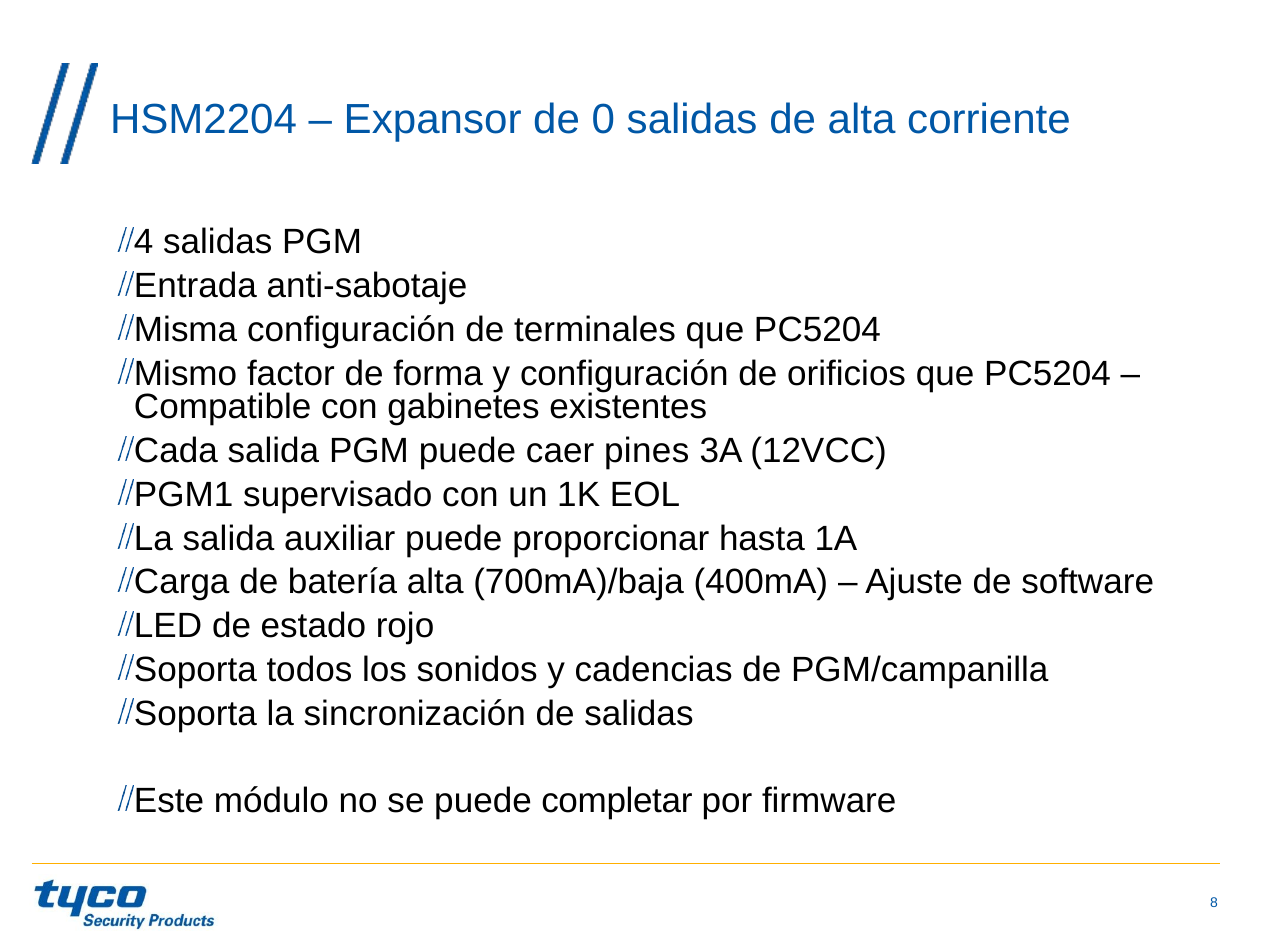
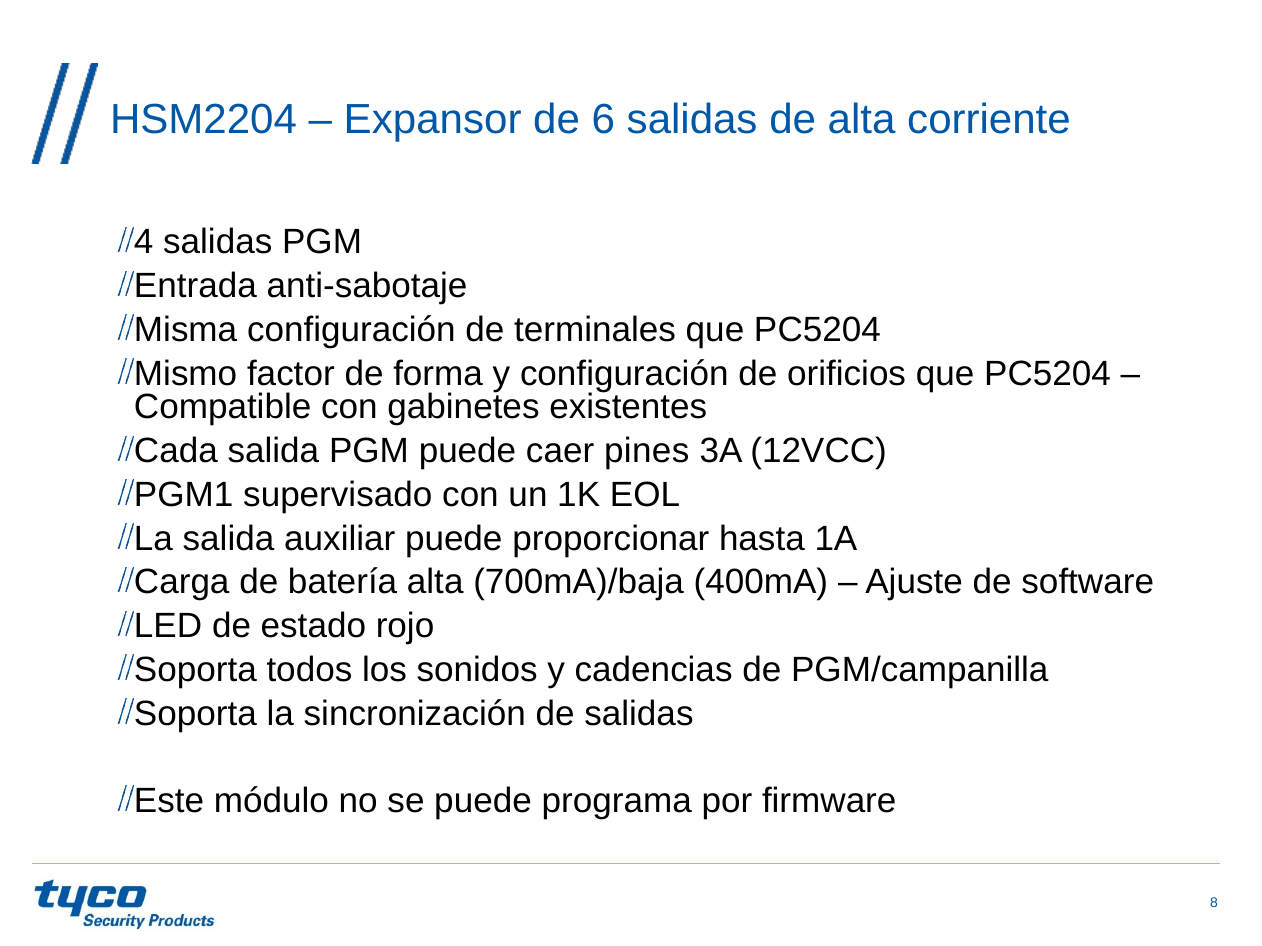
0: 0 -> 6 (603, 120)
completar: completar -> programa (617, 801)
